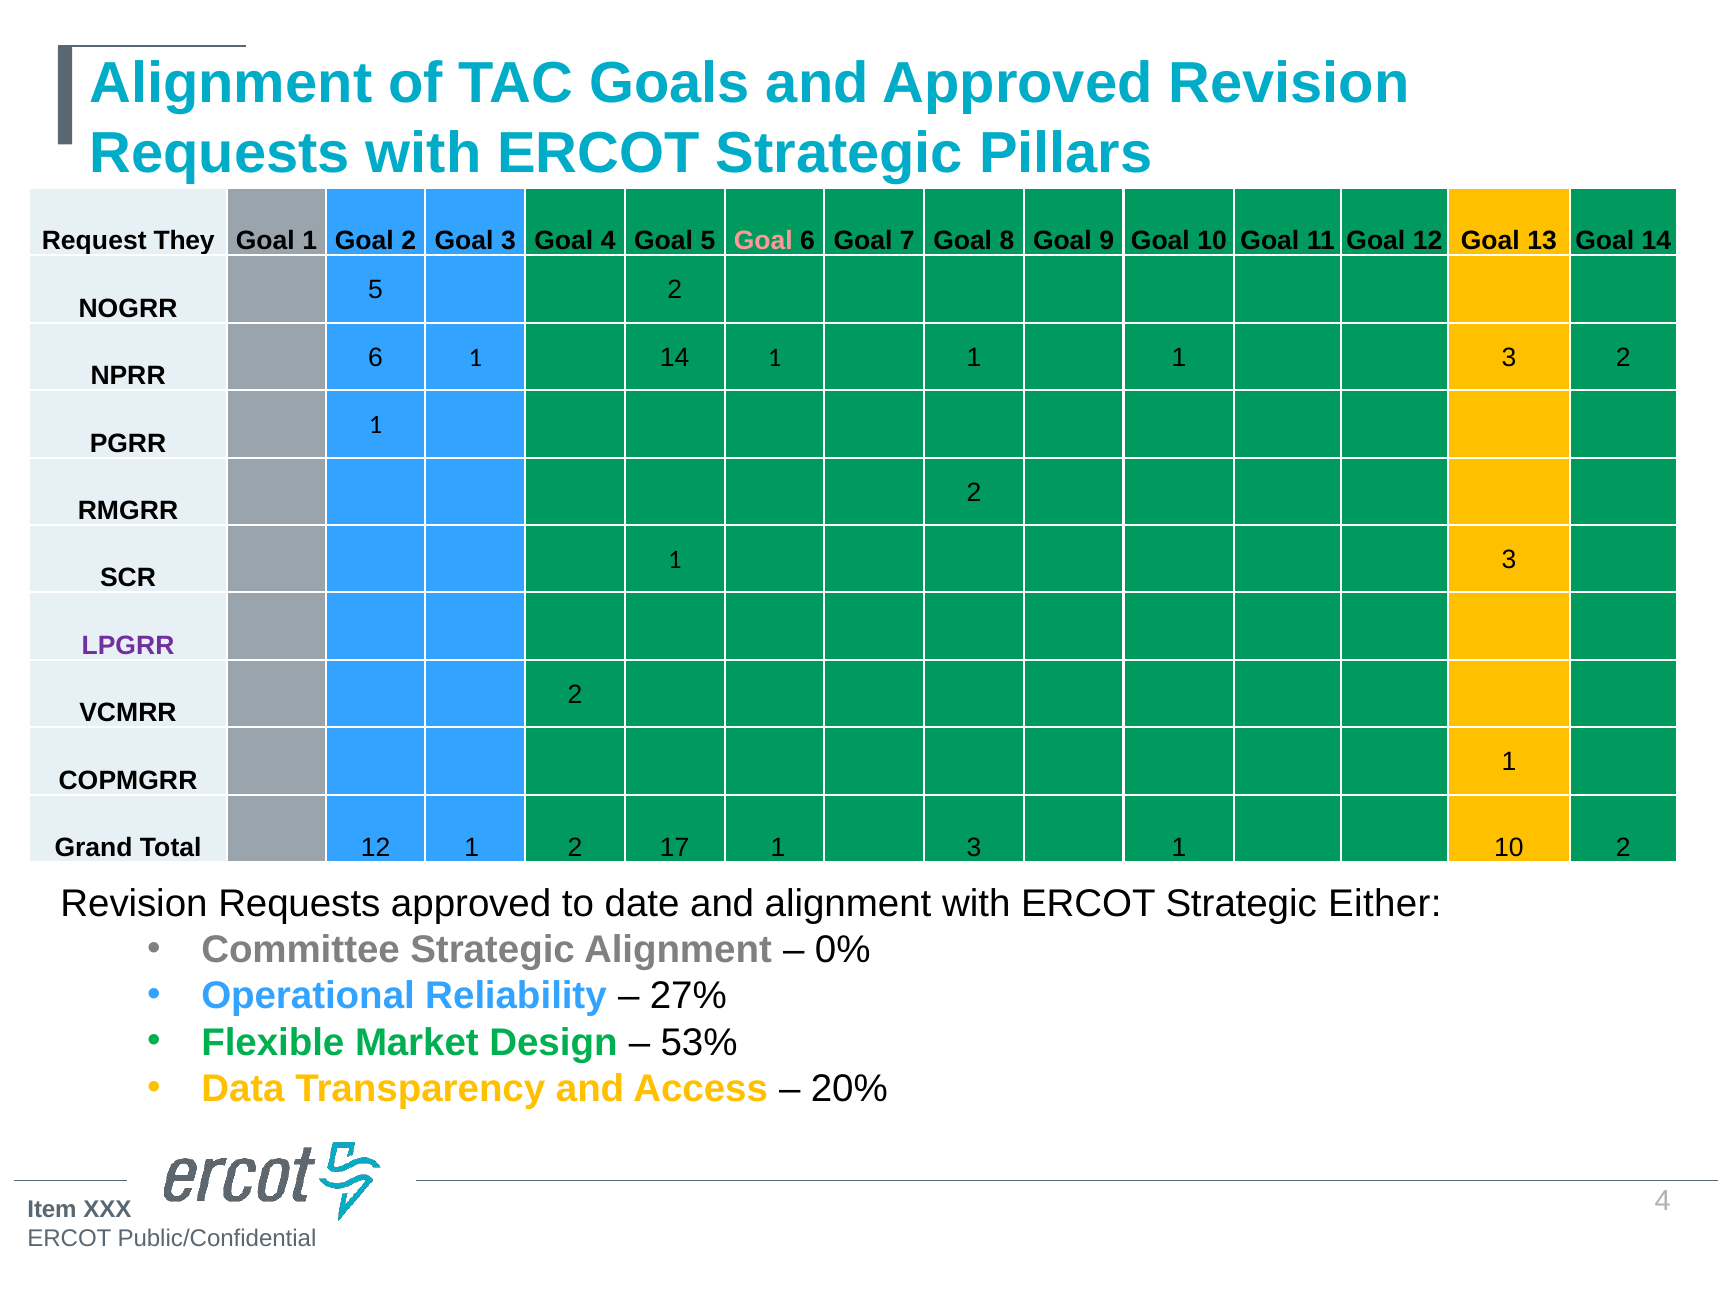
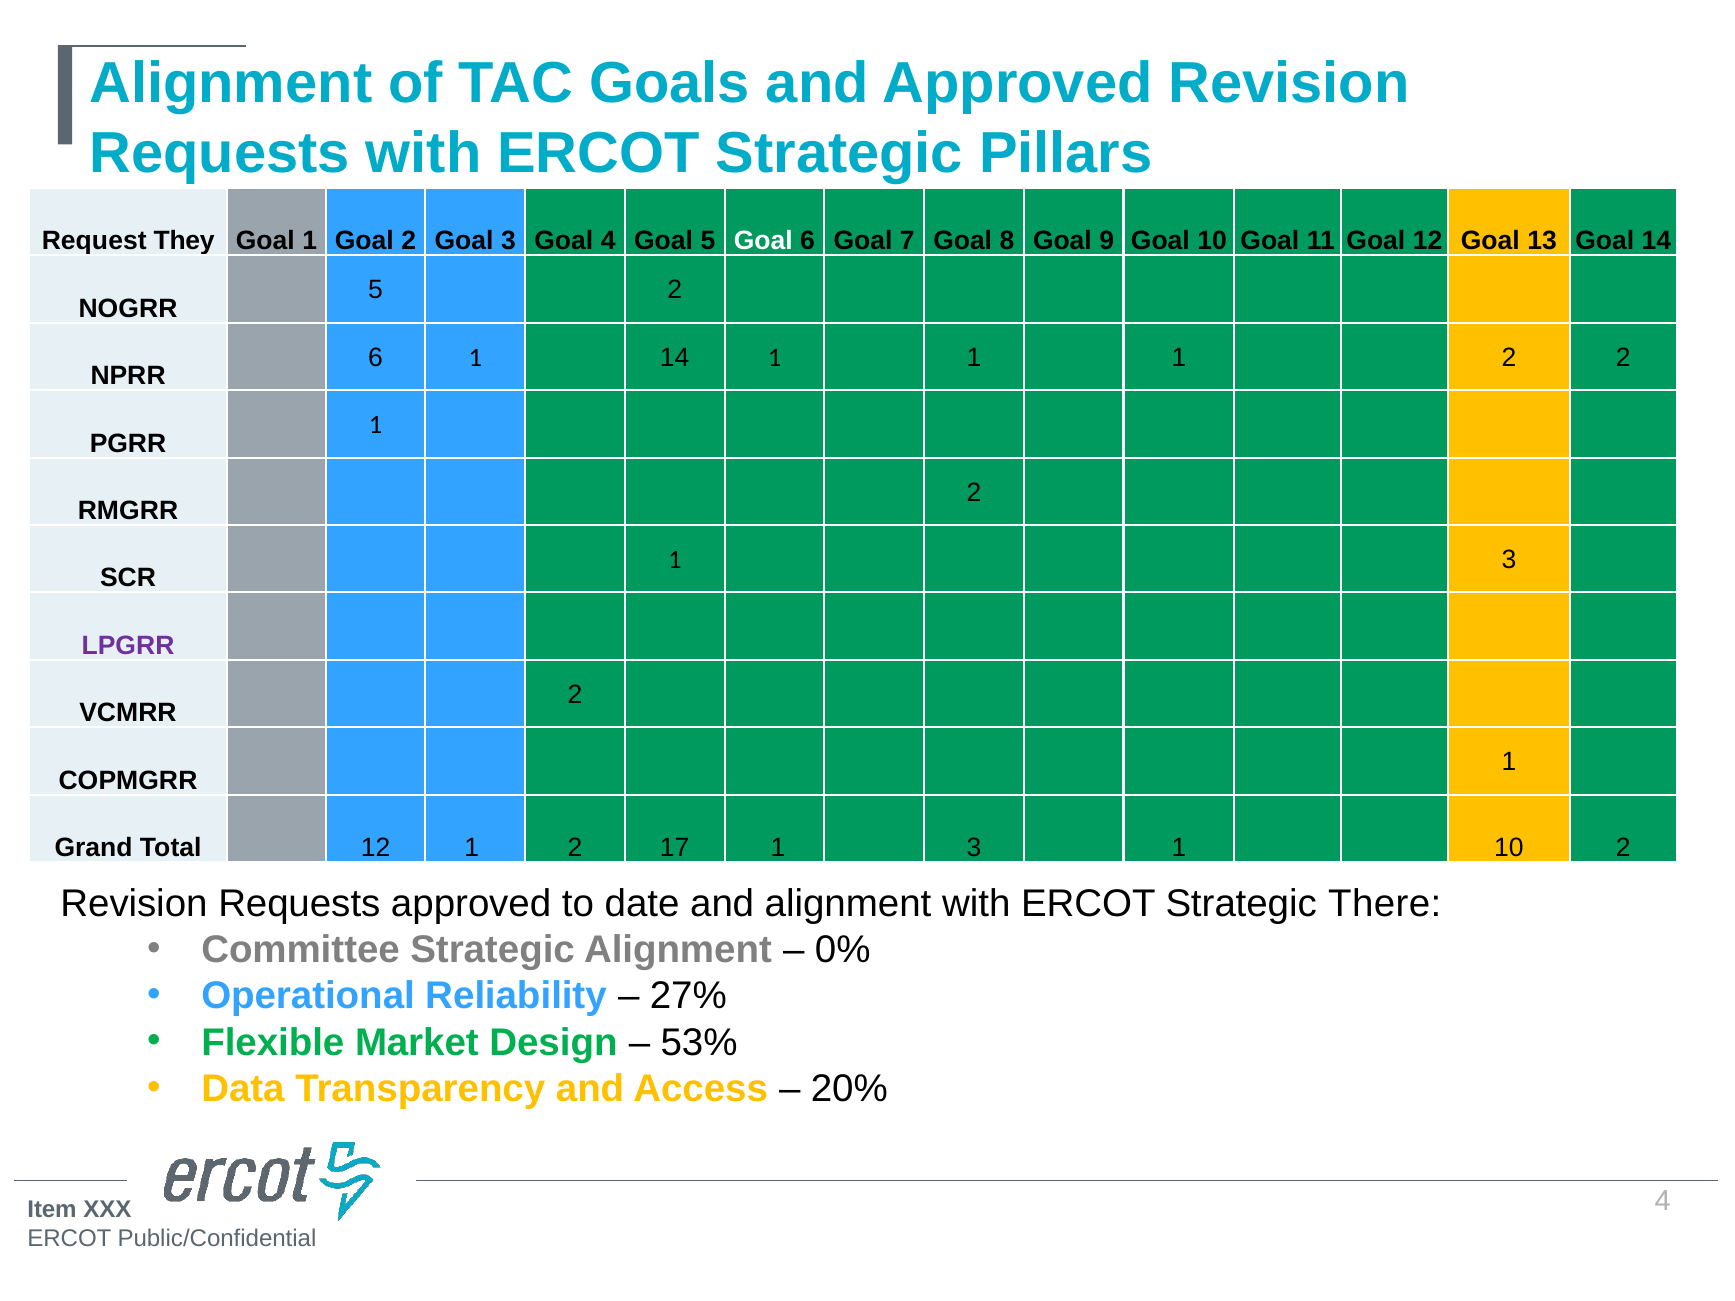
Goal colour: pink -> white (763, 241)
1 1 3: 3 -> 2 (1509, 358)
Either: Either -> There (1385, 904)
